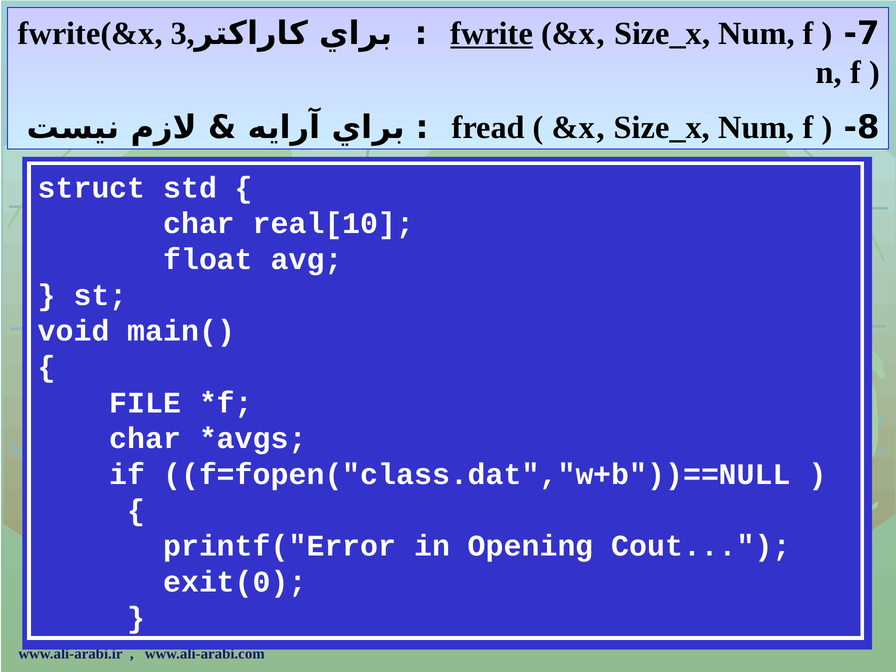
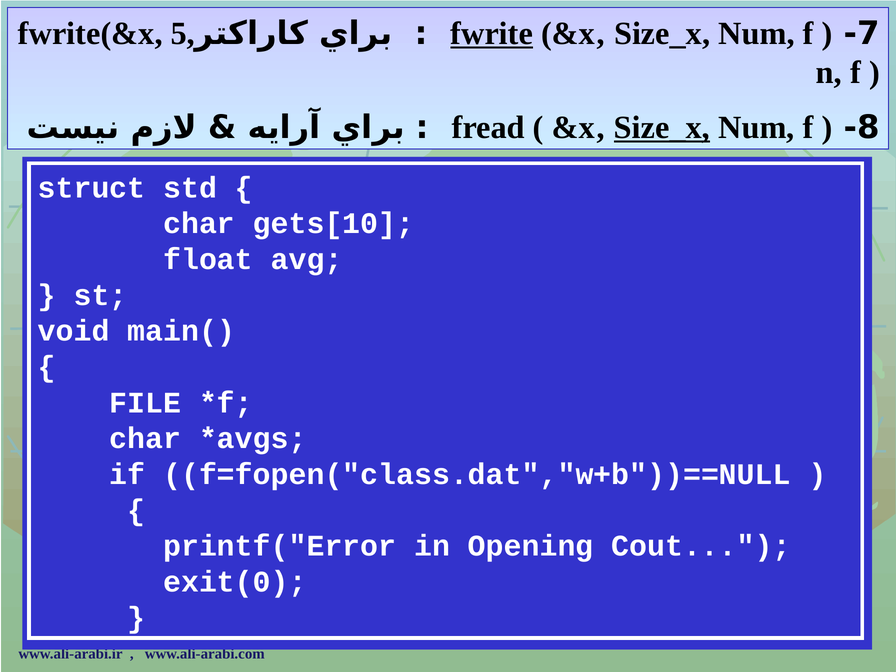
3: 3 -> 5 (183, 34)
Size_x underline: none -> present (662, 127)
real[10: real[10 -> gets[10 (333, 224)
